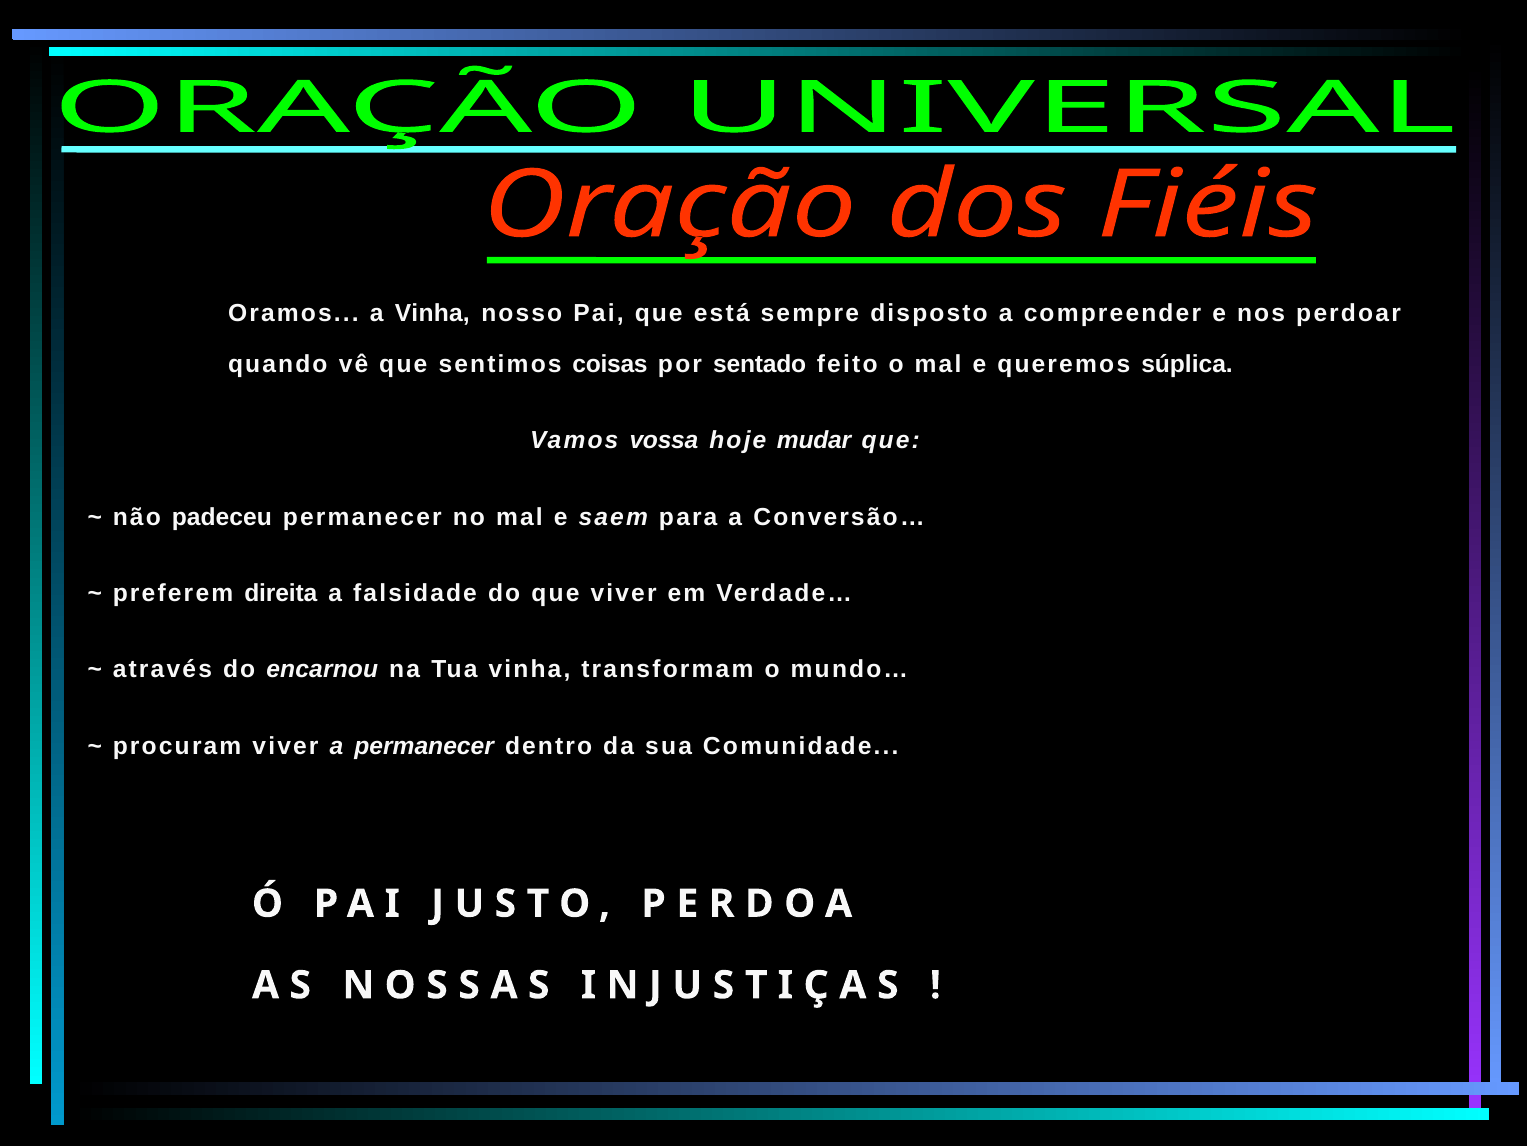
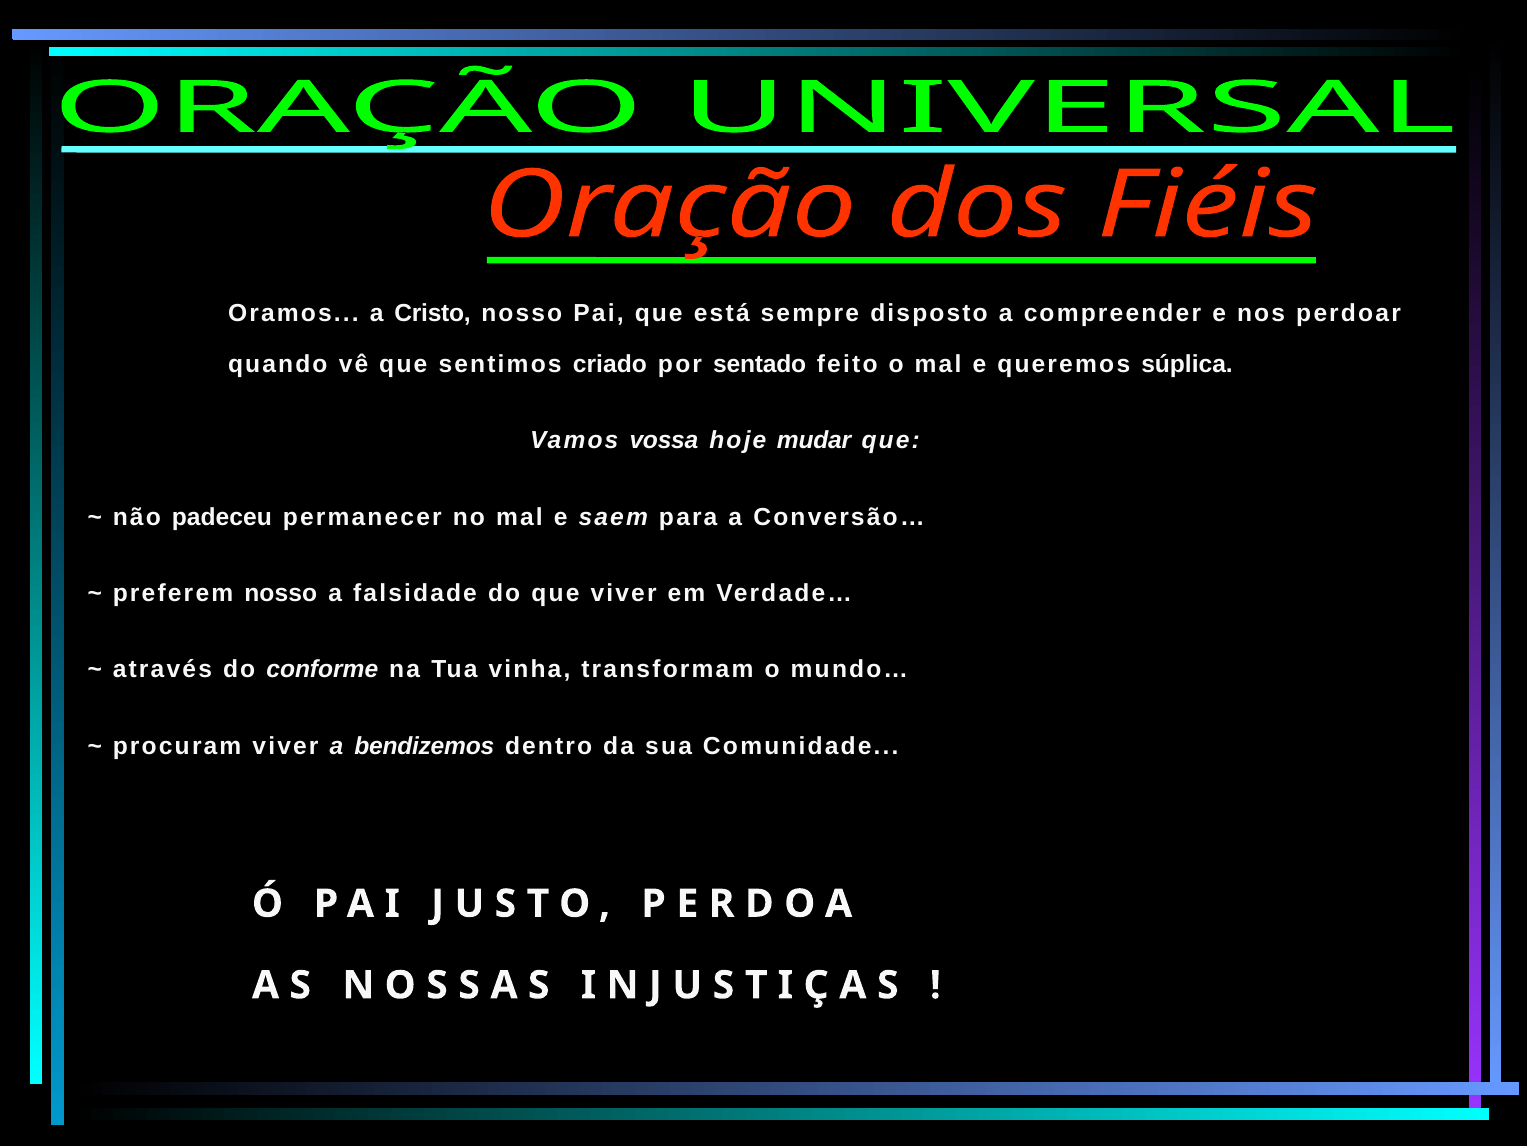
a Vinha: Vinha -> Cristo (433, 313)
coisas: coisas -> criado (610, 364)
preferem direita: direita -> nosso (281, 593)
encarnou: encarnou -> conforme (322, 669)
a permanecer: permanecer -> bendizemos (424, 746)
